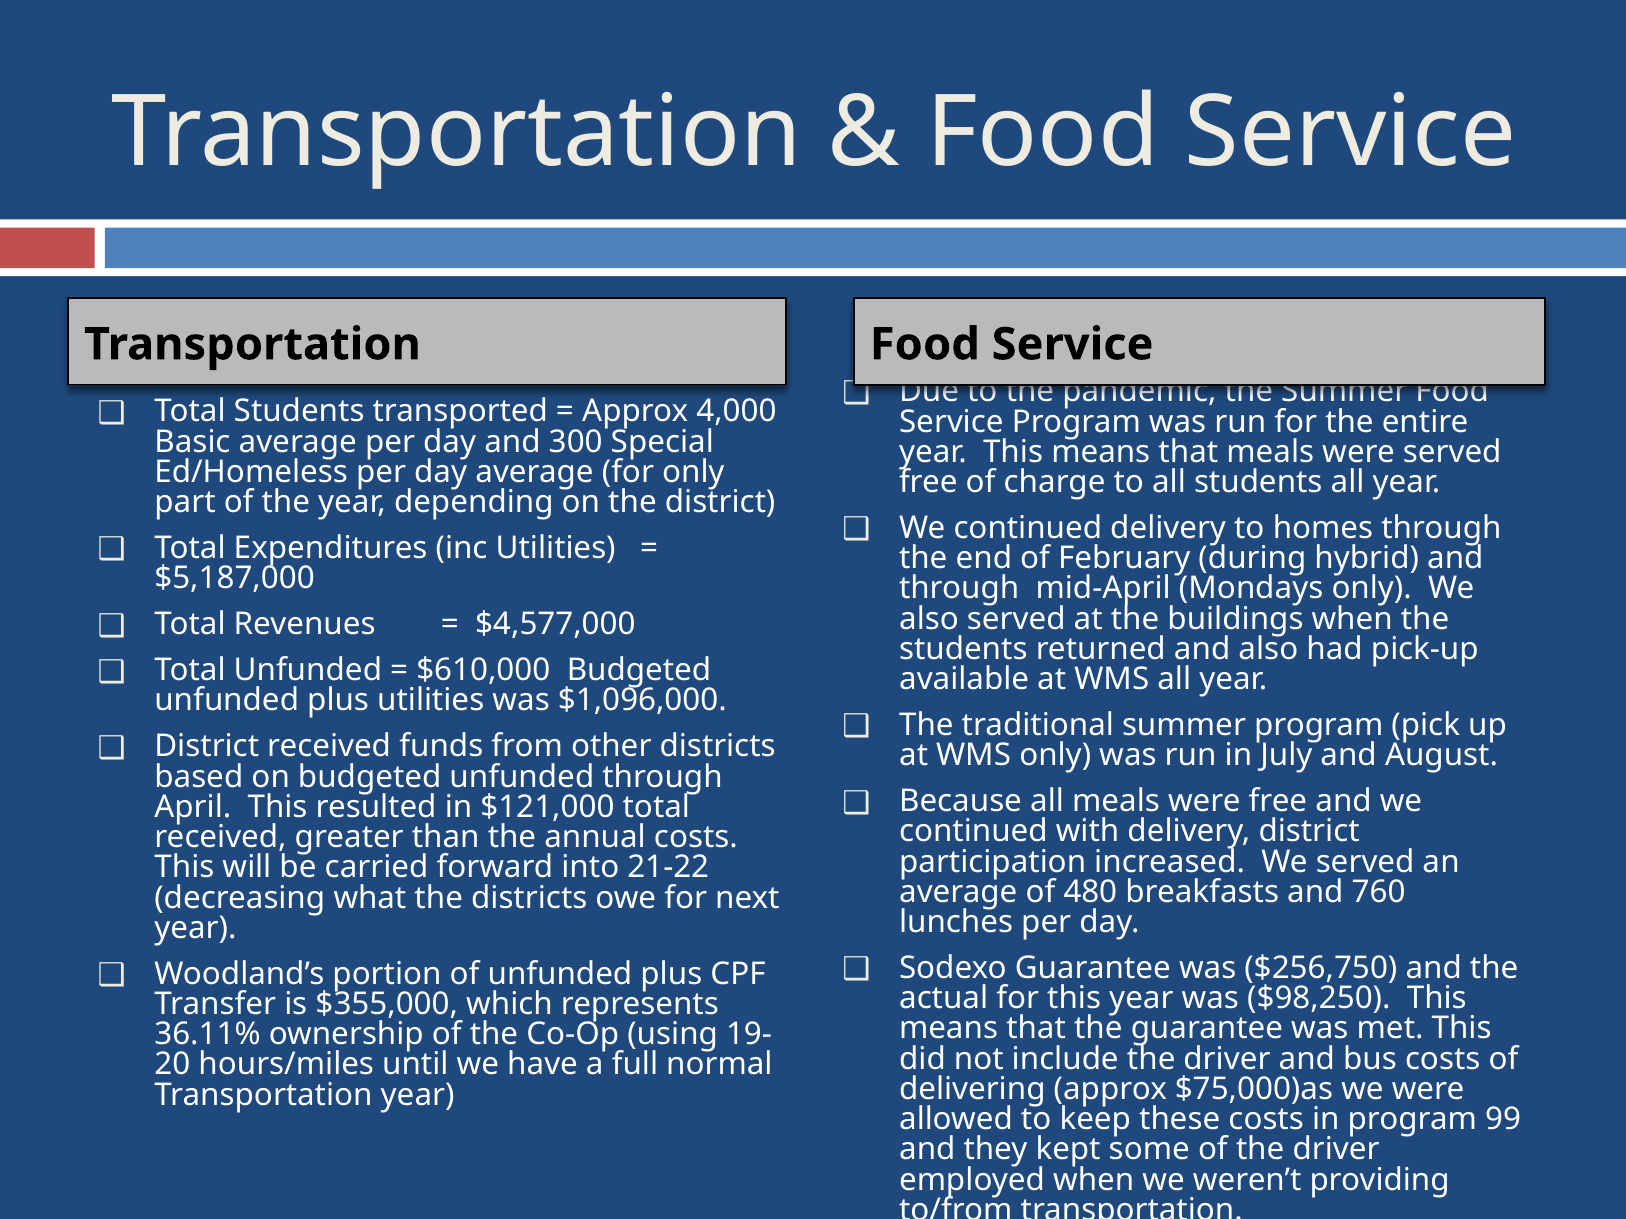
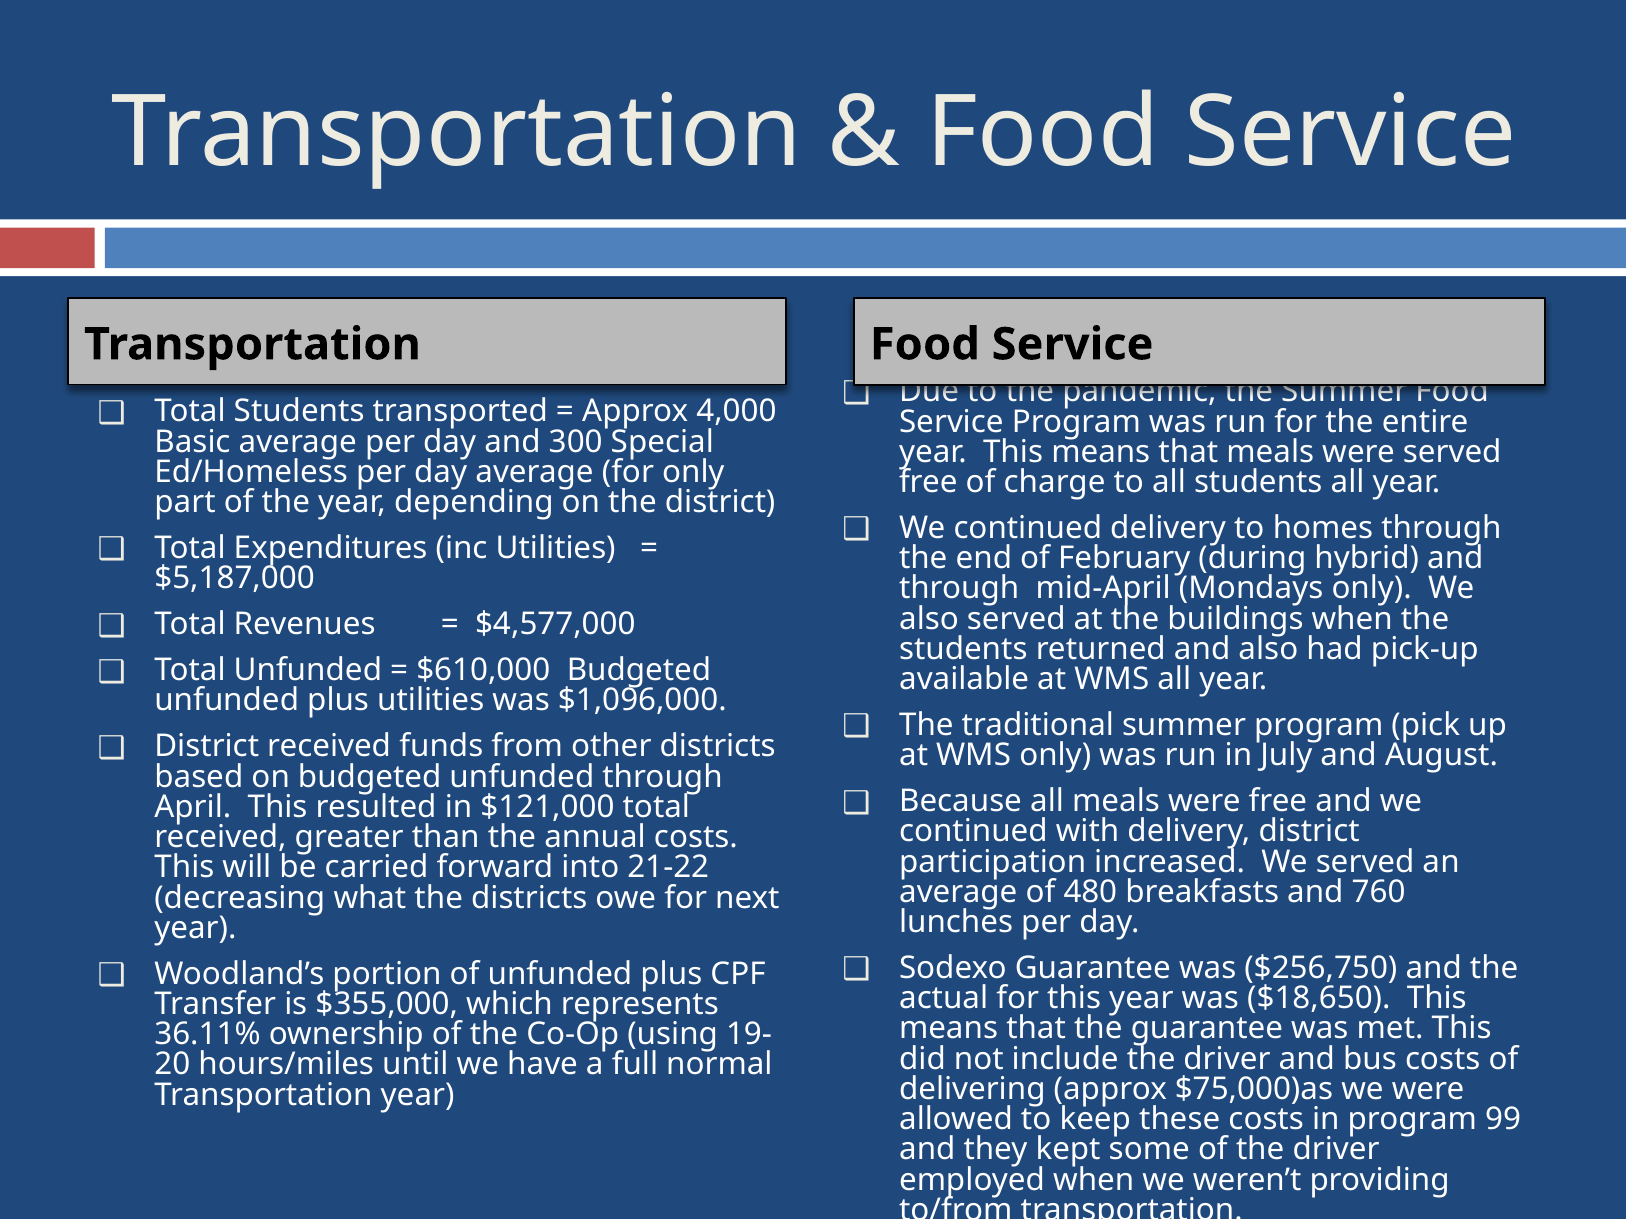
$98,250: $98,250 -> $18,650 (1319, 999)
